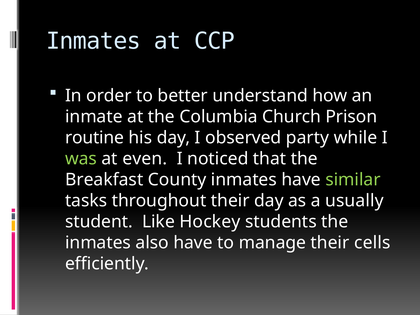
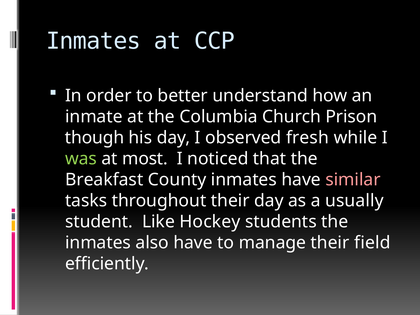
routine: routine -> though (95, 138)
party: party -> fresh (308, 138)
even: even -> most (145, 159)
similar colour: light green -> pink (353, 180)
cells: cells -> field (372, 243)
